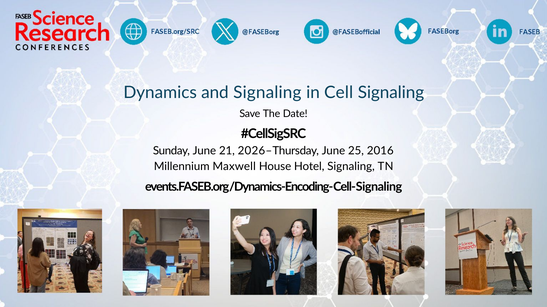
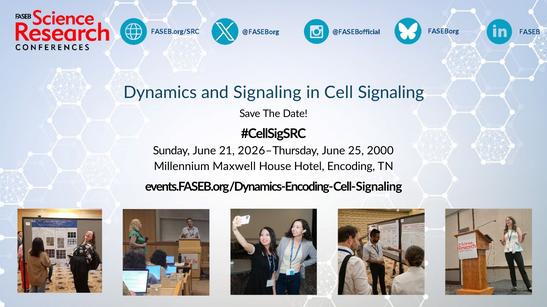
2016: 2016 -> 2000 (380, 151)
Hotel Signaling: Signaling -> Encoding (351, 167)
